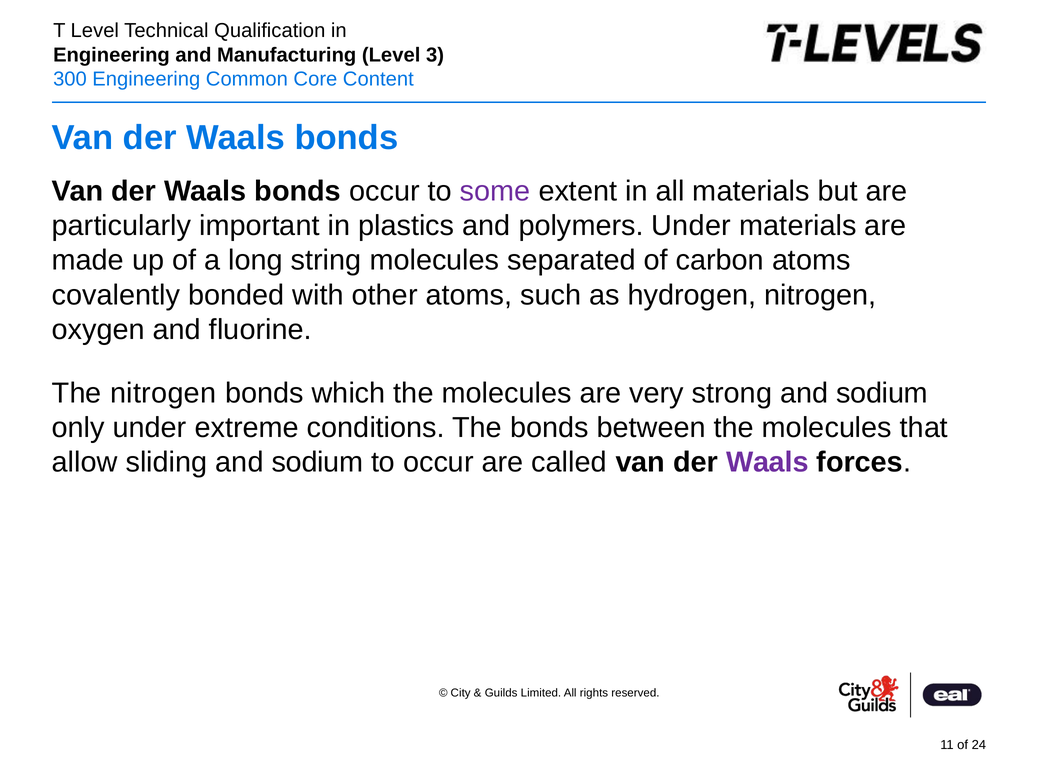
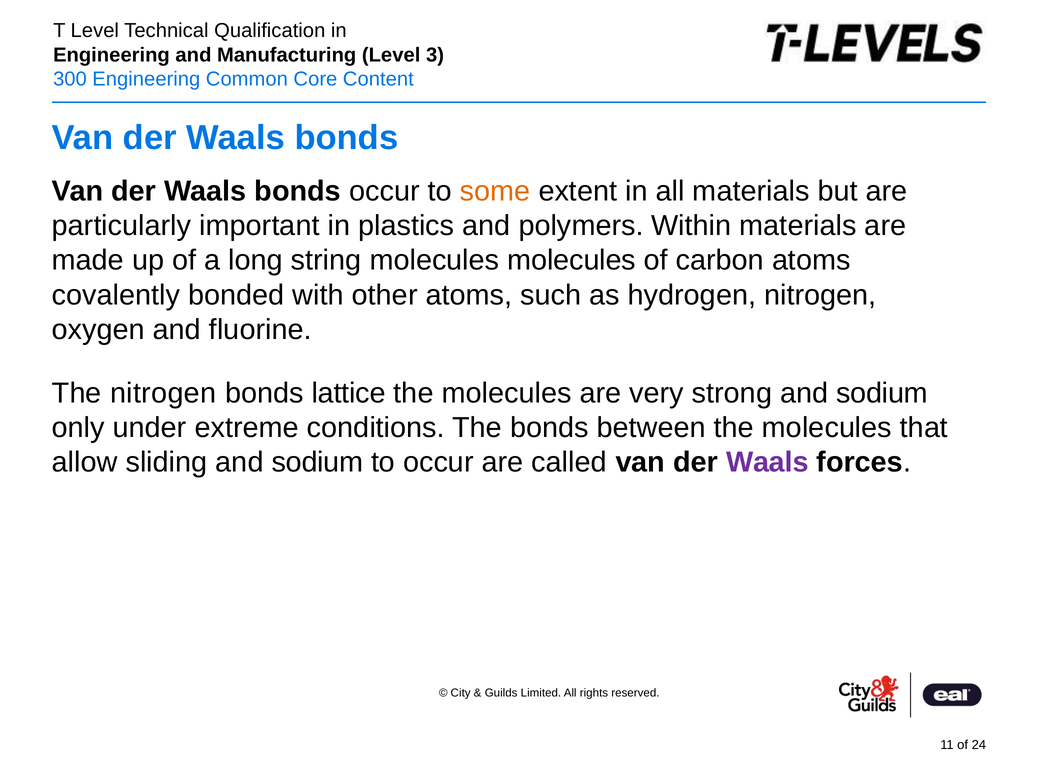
some colour: purple -> orange (495, 191)
polymers Under: Under -> Within (691, 226)
molecules separated: separated -> molecules (572, 260)
which: which -> lattice (349, 393)
